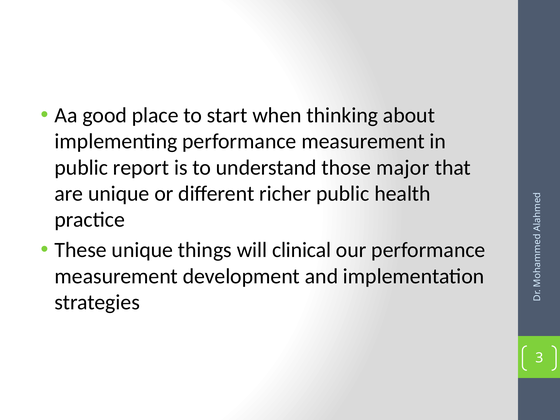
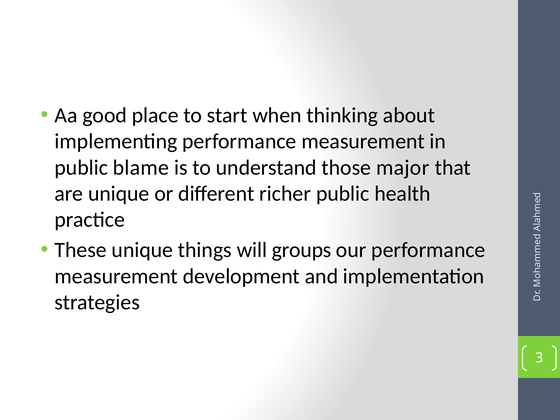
report: report -> blame (141, 168)
clinical: clinical -> groups (302, 250)
